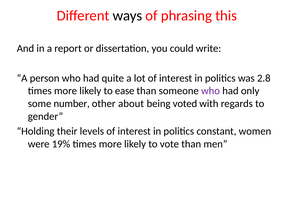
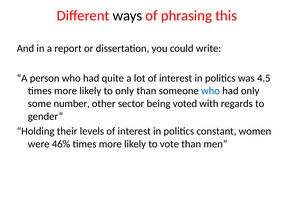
2.8: 2.8 -> 4.5 (264, 78)
to ease: ease -> only (125, 91)
who colour: purple -> blue (210, 91)
about: about -> sector (131, 103)
19%: 19% -> 46% (61, 144)
